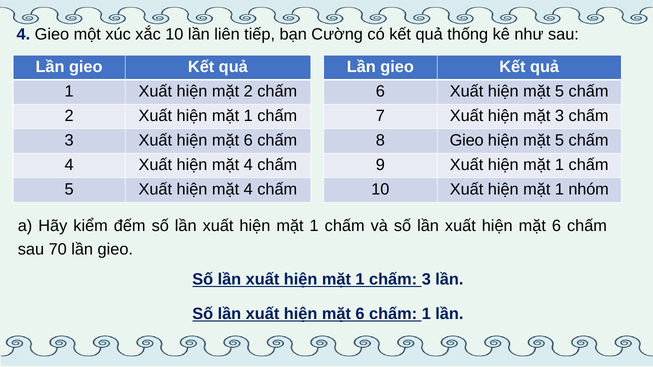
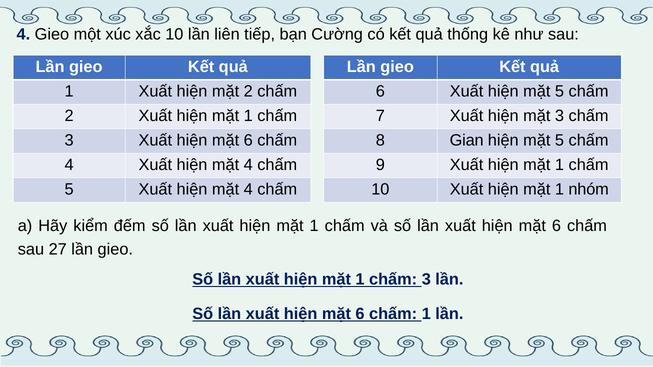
8 Gieo: Gieo -> Gian (467, 141)
70: 70 -> 27 (58, 250)
